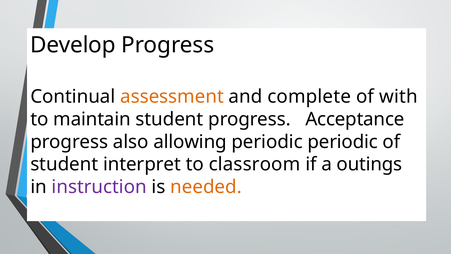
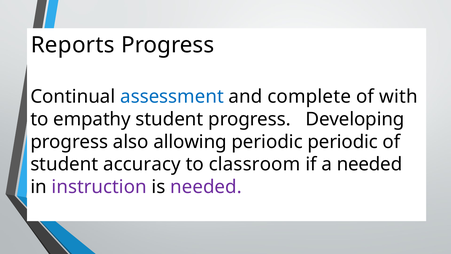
Develop: Develop -> Reports (73, 45)
assessment colour: orange -> blue (172, 97)
maintain: maintain -> empathy (92, 119)
Acceptance: Acceptance -> Developing (355, 119)
interpret: interpret -> accuracy (142, 164)
a outings: outings -> needed (369, 164)
needed colour: orange -> purple (206, 187)
